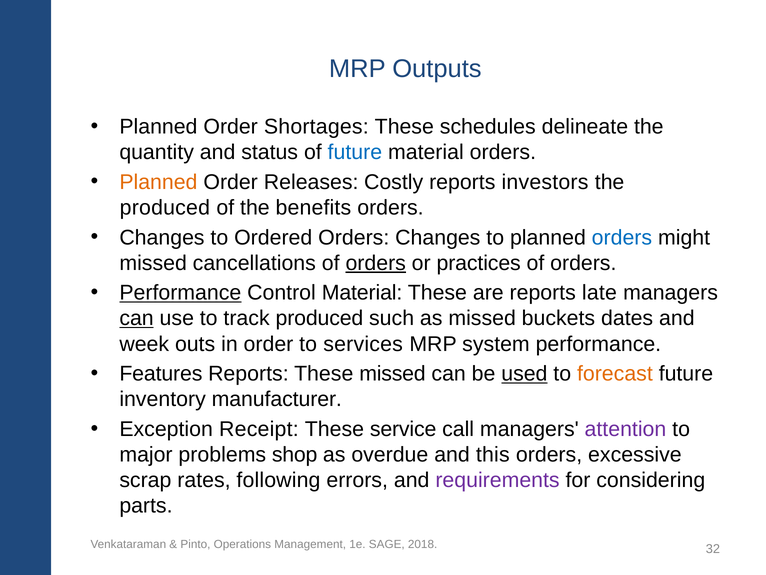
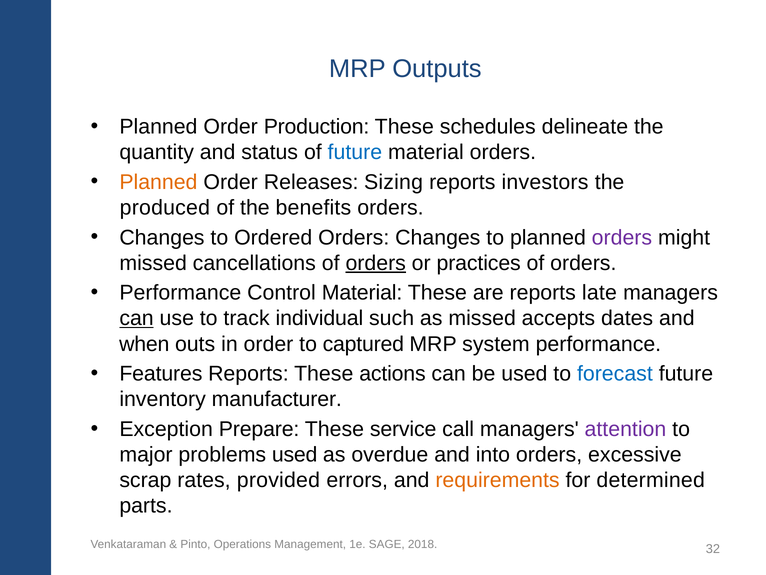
Shortages: Shortages -> Production (317, 127)
Costly: Costly -> Sizing (394, 182)
orders colour: blue -> purple (622, 237)
Performance underline: present -> none (180, 293)
track produced: produced -> individual (319, 318)
buckets: buckets -> accepts (558, 318)
week: week -> when (144, 344)
services: services -> captured (363, 344)
These missed: missed -> actions (392, 374)
used underline: present -> none (524, 374)
forecast colour: orange -> blue (615, 374)
Receipt: Receipt -> Prepare (259, 429)
problems shop: shop -> used (295, 454)
this: this -> into (493, 454)
following: following -> provided (278, 480)
requirements colour: purple -> orange (498, 480)
considering: considering -> determined (651, 480)
